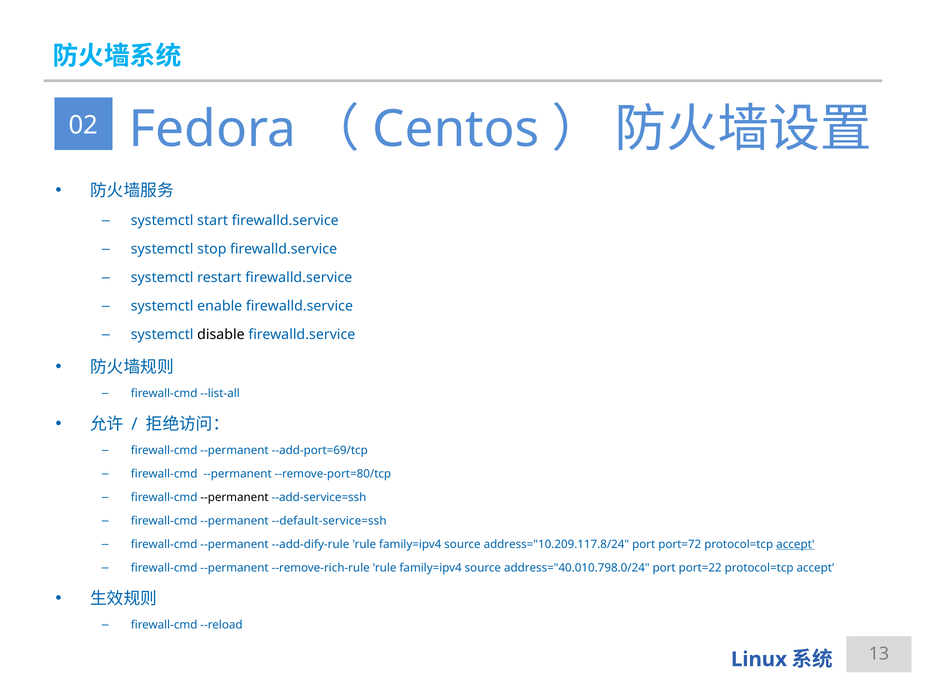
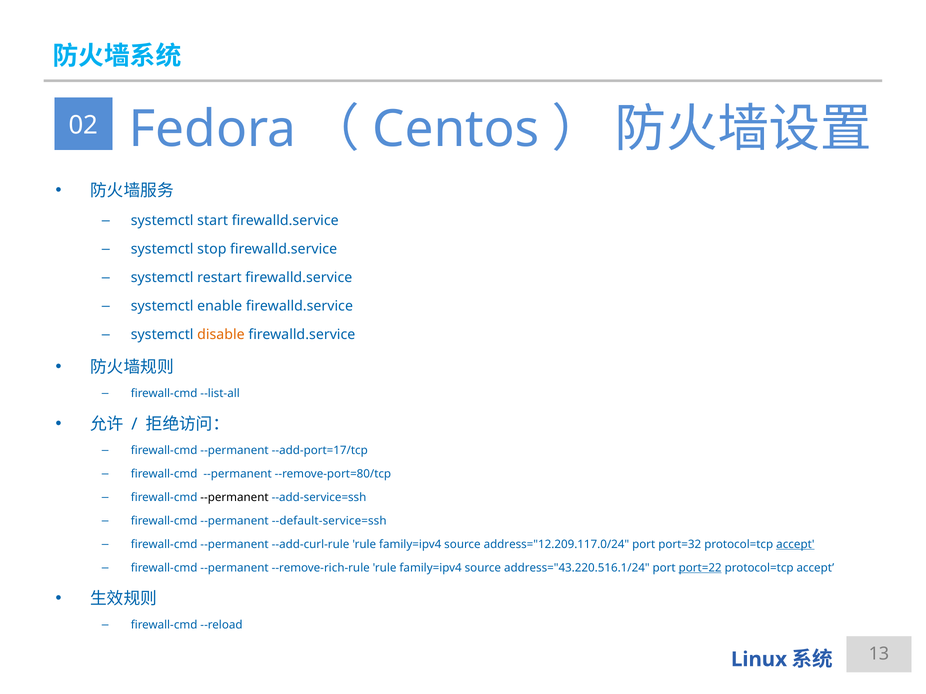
disable colour: black -> orange (221, 335)
--add-port=69/tcp: --add-port=69/tcp -> --add-port=17/tcp (320, 451)
--add-dify-rule: --add-dify-rule -> --add-curl-rule (311, 545)
address="10.209.117.8/24: address="10.209.117.8/24 -> address="12.209.117.0/24 (556, 545)
port=72: port=72 -> port=32 (680, 545)
address="40.010.798.0/24: address="40.010.798.0/24 -> address="43.220.516.1/24 (577, 568)
port=22 underline: none -> present (700, 568)
